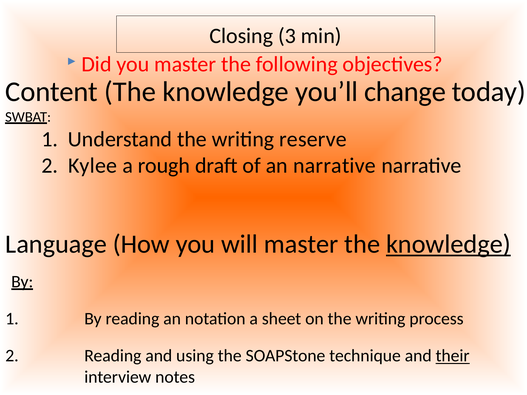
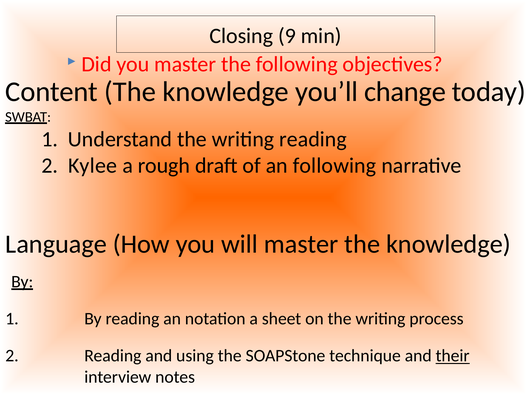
3: 3 -> 9 (287, 36)
writing reserve: reserve -> reading (313, 139)
an narrative: narrative -> following (335, 166)
knowledge underline: present -> none (448, 244)
